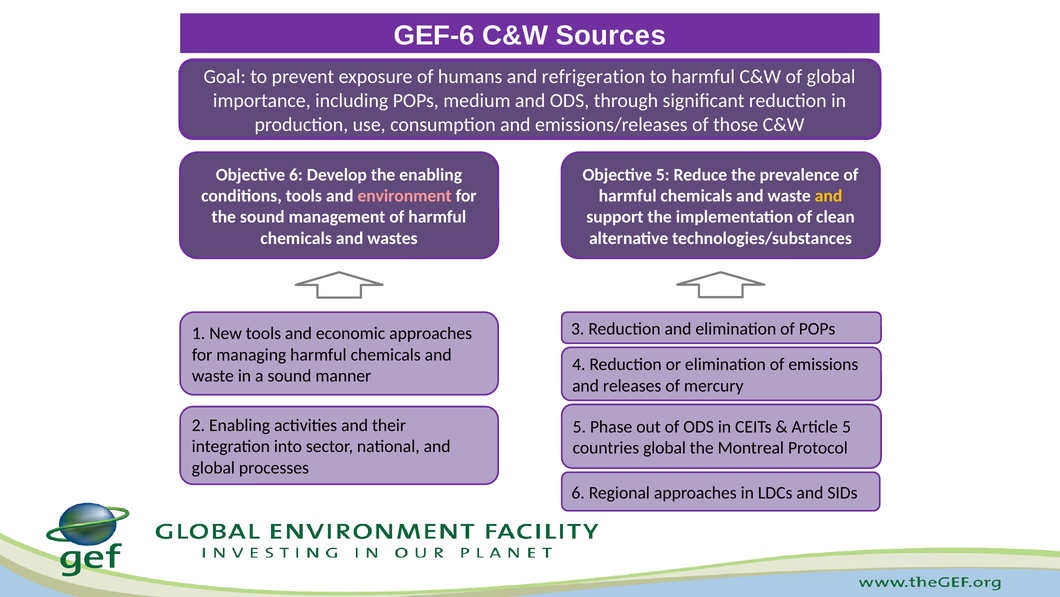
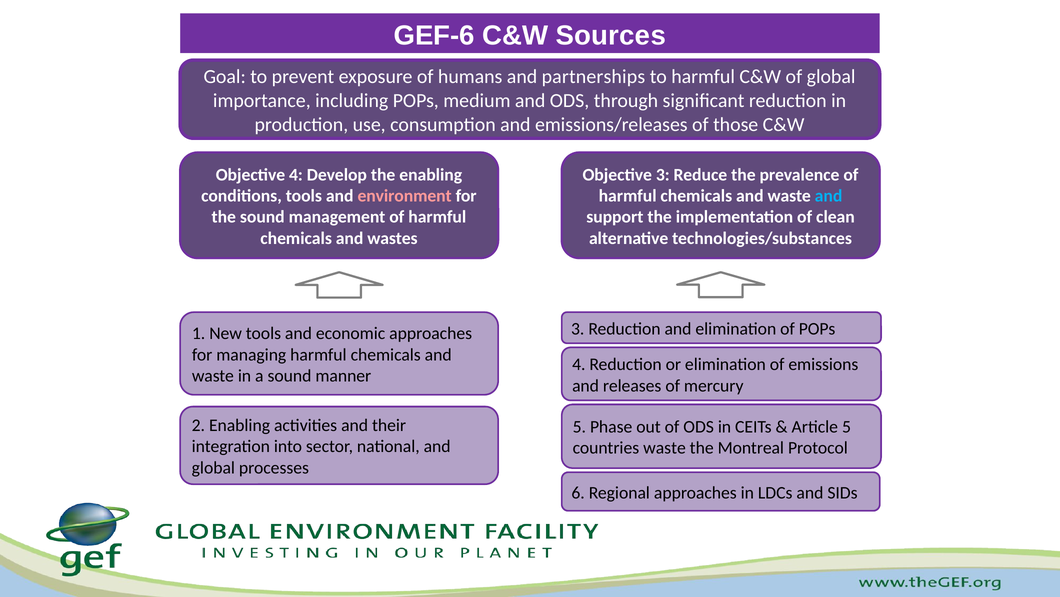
refrigeration: refrigeration -> partnerships (593, 77)
Objective 6: 6 -> 4 (296, 174)
Objective 5: 5 -> 3 (663, 174)
and colour: yellow -> light blue (829, 196)
countries global: global -> waste (664, 448)
